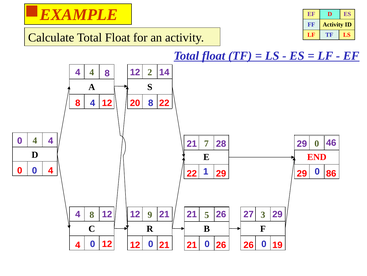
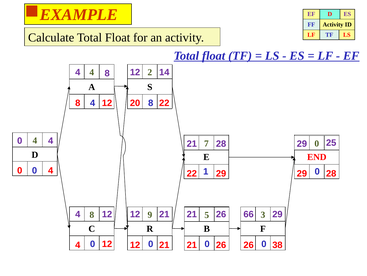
46: 46 -> 25 (331, 143)
29 86: 86 -> 28 (331, 173)
27: 27 -> 66 (249, 214)
19: 19 -> 38 (277, 244)
